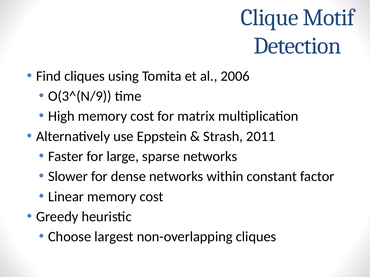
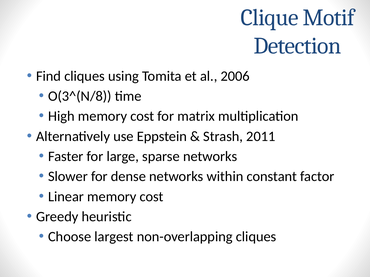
O(3^(N/9: O(3^(N/9 -> O(3^(N/8 (80, 96)
